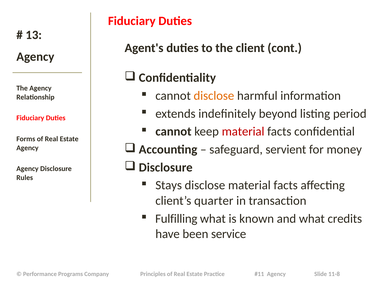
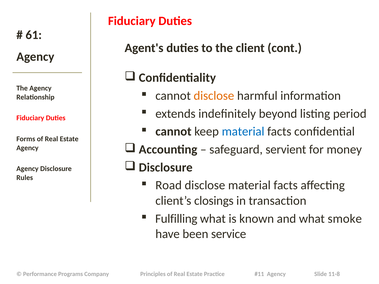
13: 13 -> 61 (34, 35)
material colour: red -> blue (243, 132)
Stays: Stays -> Road (169, 185)
quarter: quarter -> closings (214, 201)
credits: credits -> smoke (345, 219)
